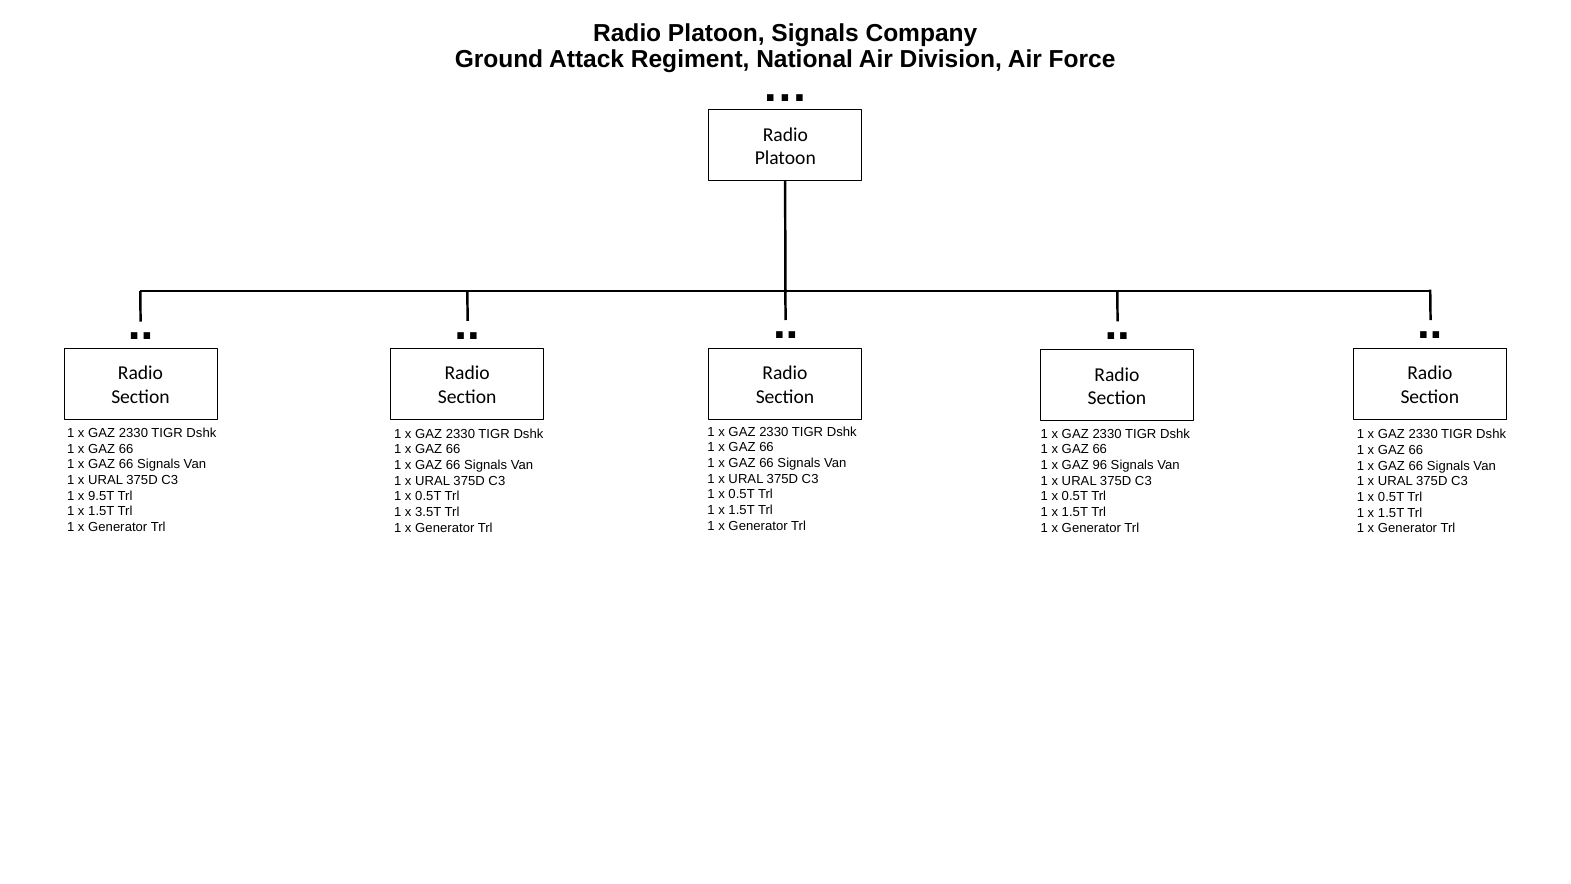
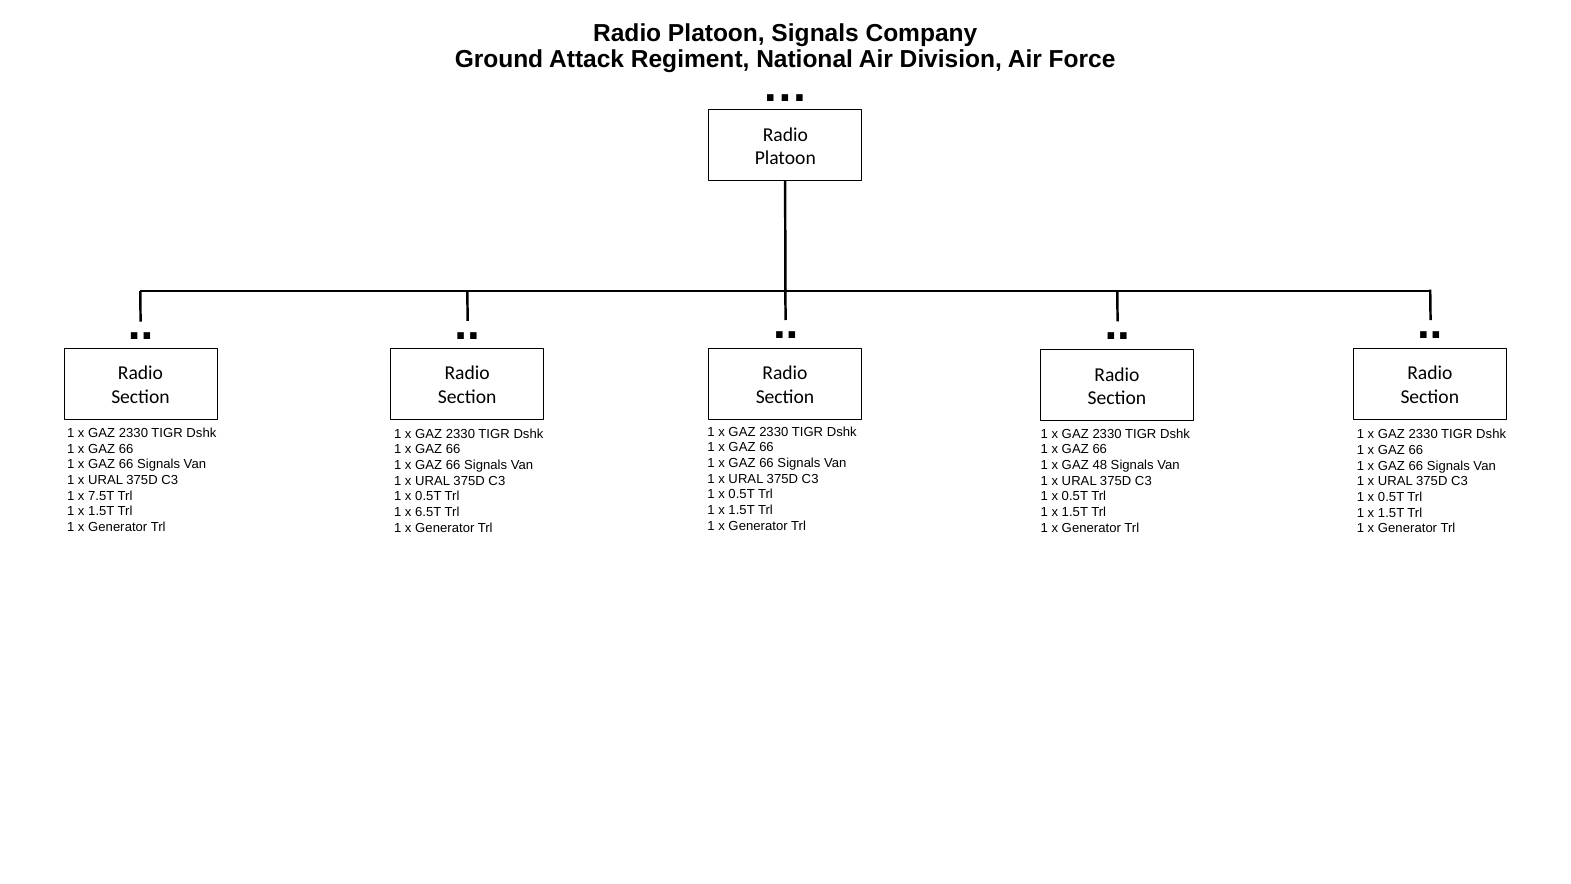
96: 96 -> 48 (1100, 465)
9.5T: 9.5T -> 7.5T (101, 496)
3.5T: 3.5T -> 6.5T (428, 512)
